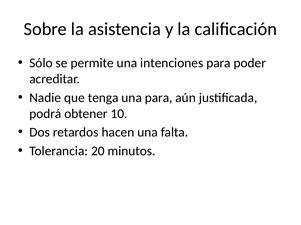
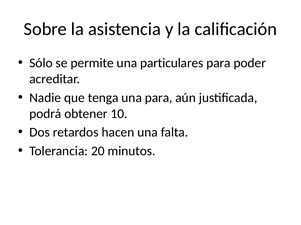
intenciones: intenciones -> particulares (172, 63)
